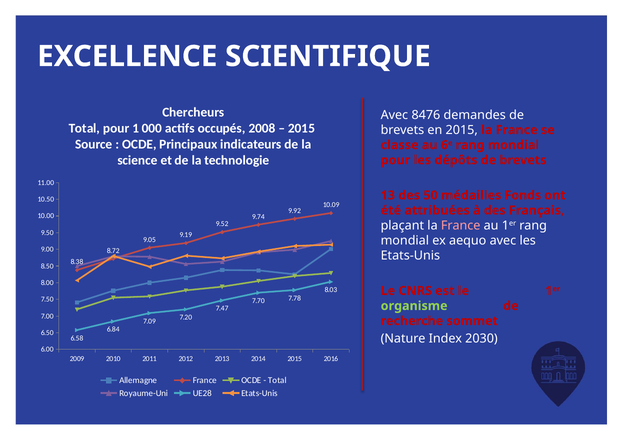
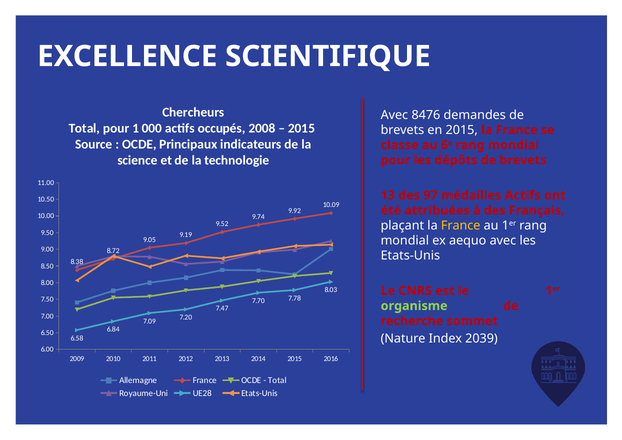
50: 50 -> 97 (431, 195)
médailles Fonds: Fonds -> Actifs (523, 195)
France colour: pink -> yellow (461, 225)
2030: 2030 -> 2039 (481, 339)
